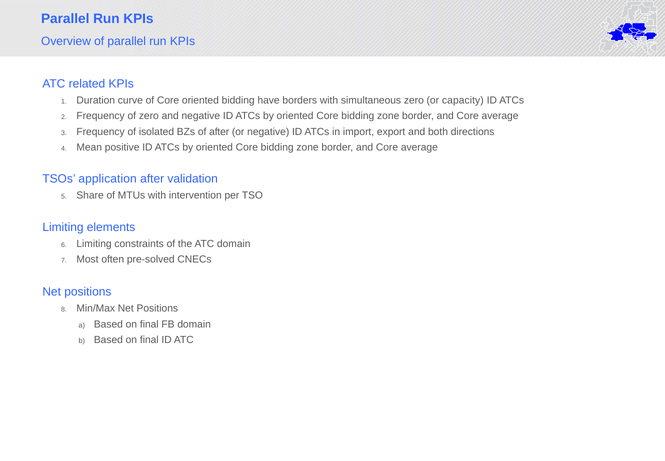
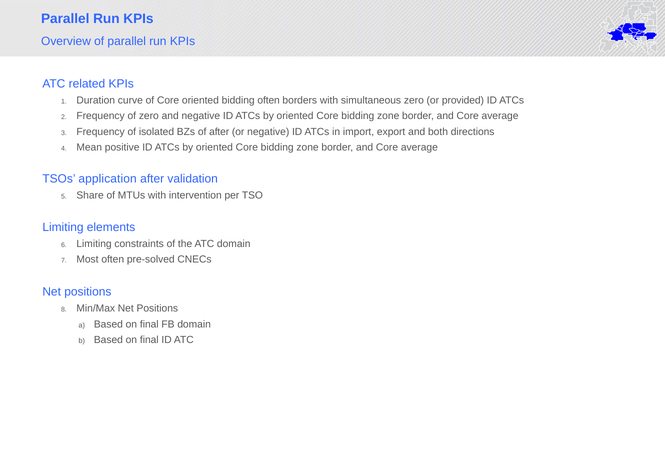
bidding have: have -> often (269, 100)
capacity: capacity -> provided (463, 100)
